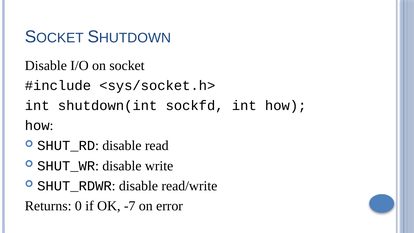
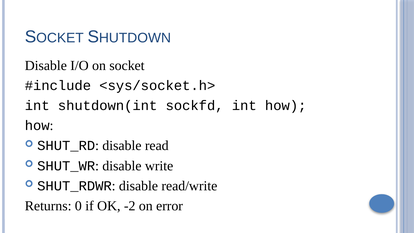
-7: -7 -> -2 (130, 206)
